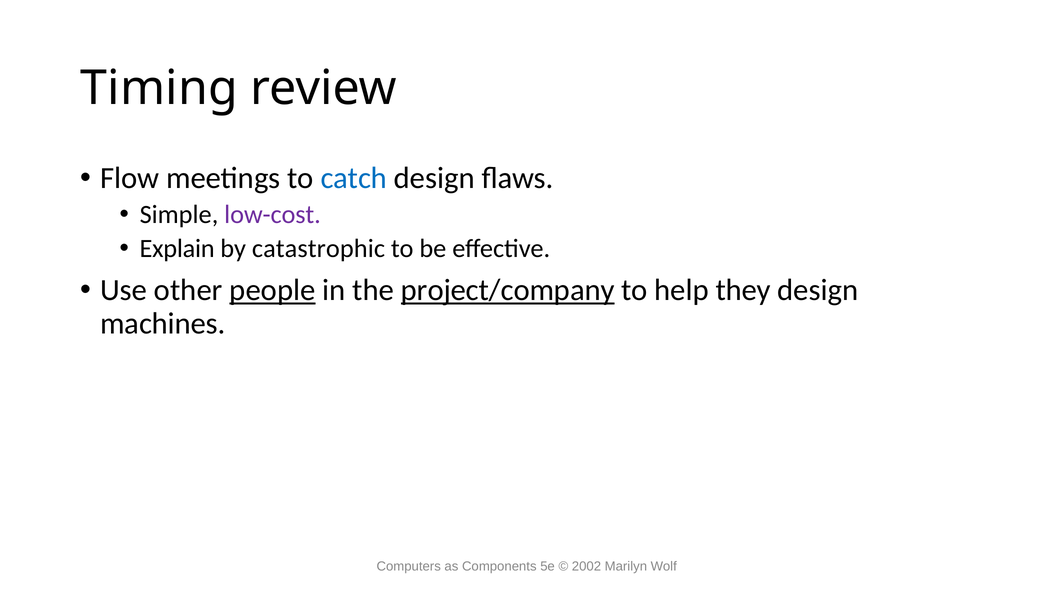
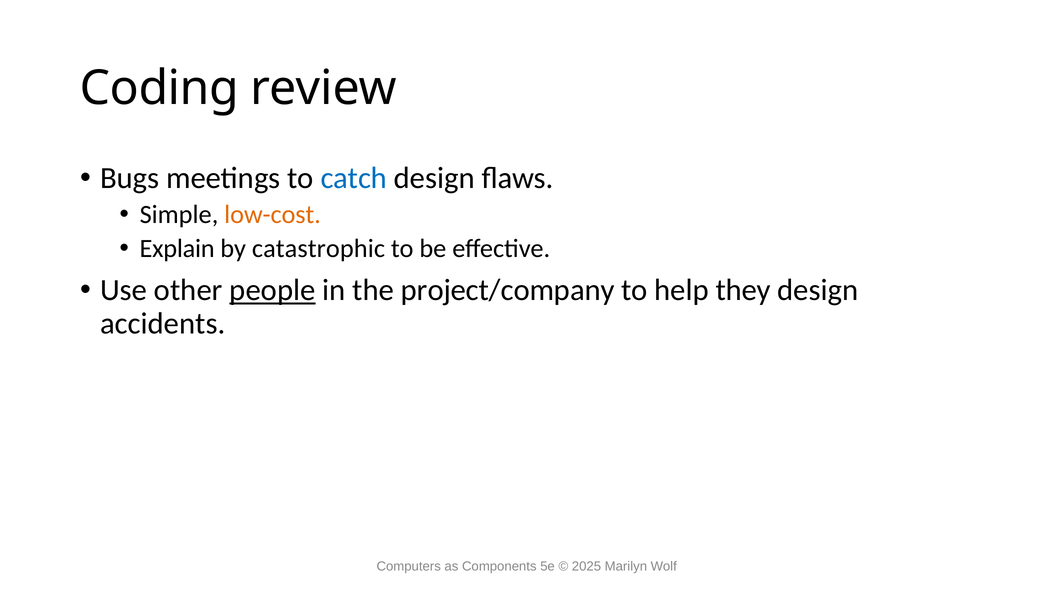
Timing: Timing -> Coding (159, 89)
Flow: Flow -> Bugs (130, 178)
low-cost colour: purple -> orange (273, 215)
project/company underline: present -> none (508, 290)
machines: machines -> accidents (163, 323)
2002: 2002 -> 2025 (586, 566)
